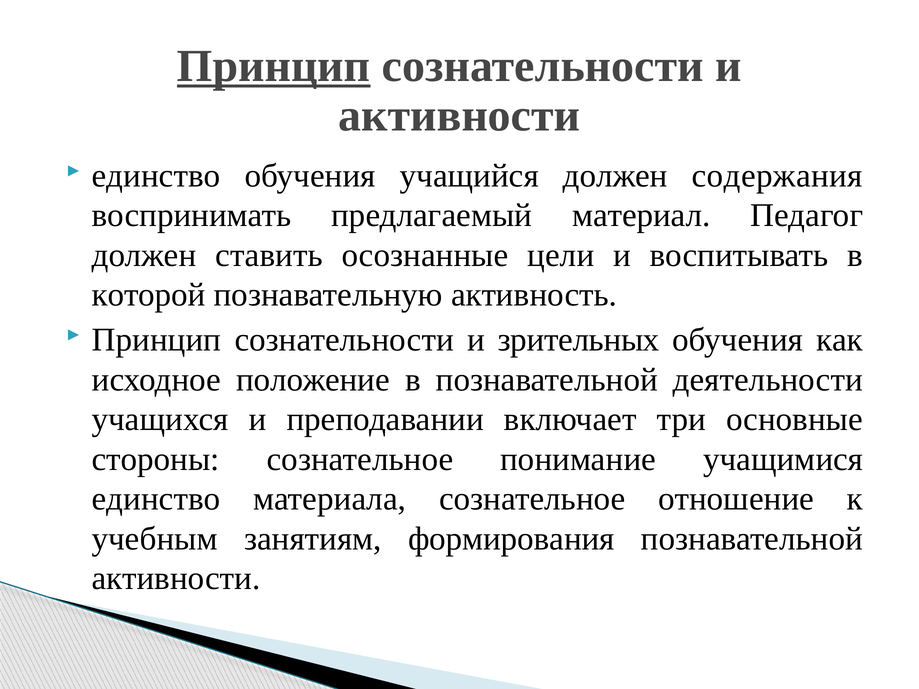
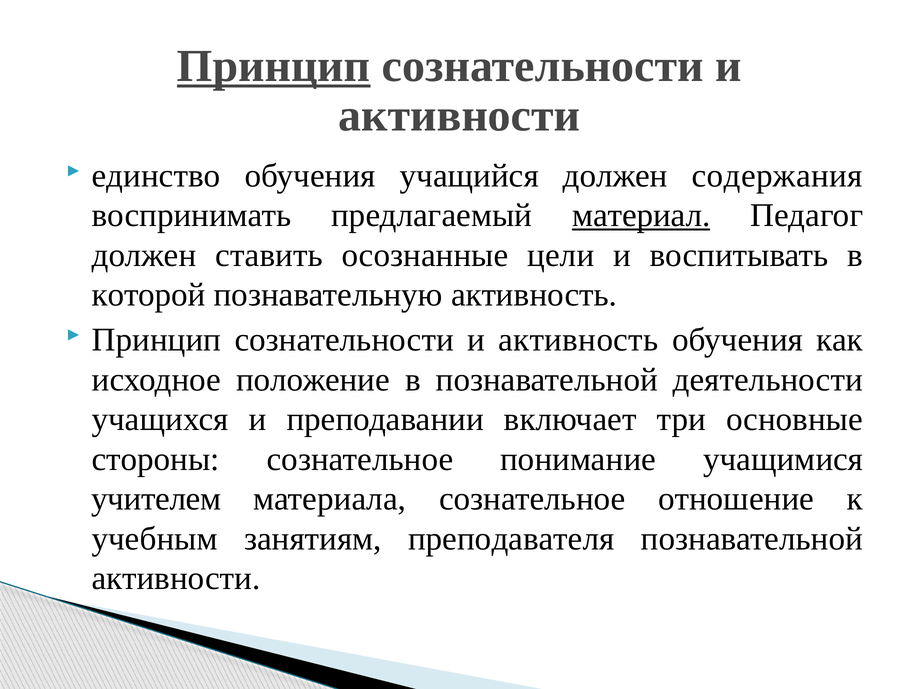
материал underline: none -> present (641, 215)
и зрительных: зрительных -> активность (578, 340)
единство: единство -> учителем (156, 499)
формирования: формирования -> преподавателя (511, 539)
